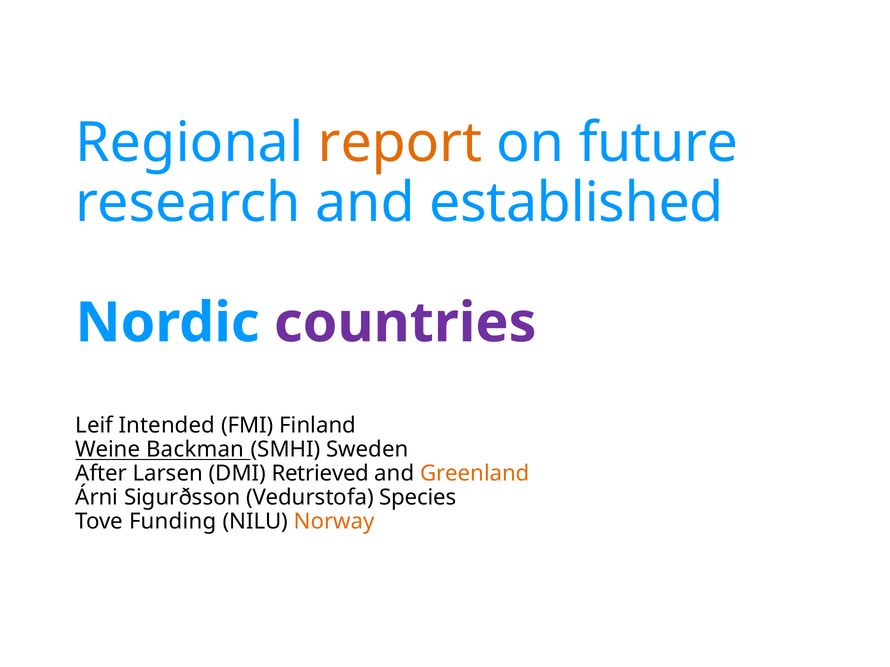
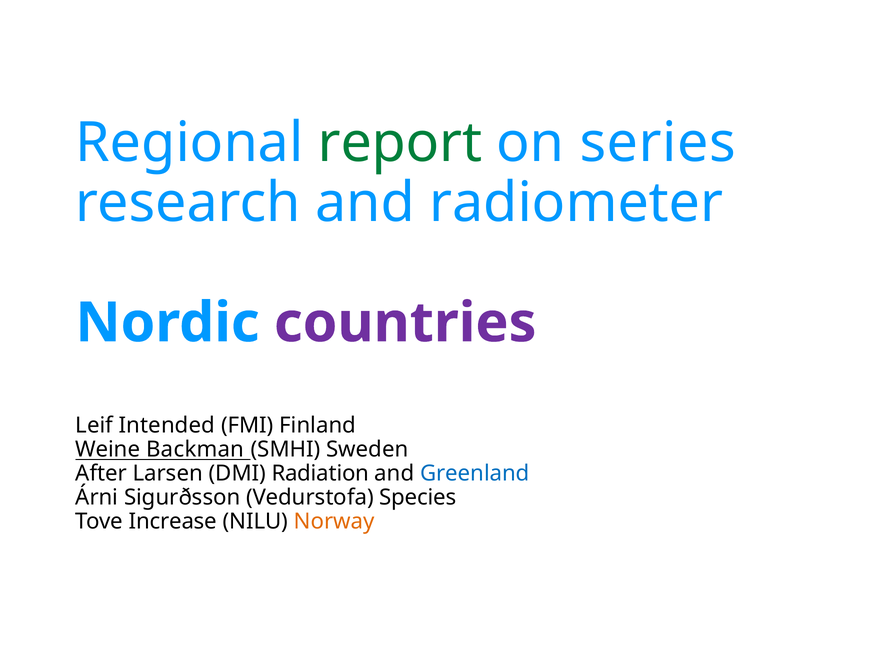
report colour: orange -> green (400, 143)
future: future -> series (658, 143)
established: established -> radiometer (576, 203)
Retrieved: Retrieved -> Radiation (320, 474)
Greenland colour: orange -> blue (475, 474)
Funding: Funding -> Increase (173, 522)
